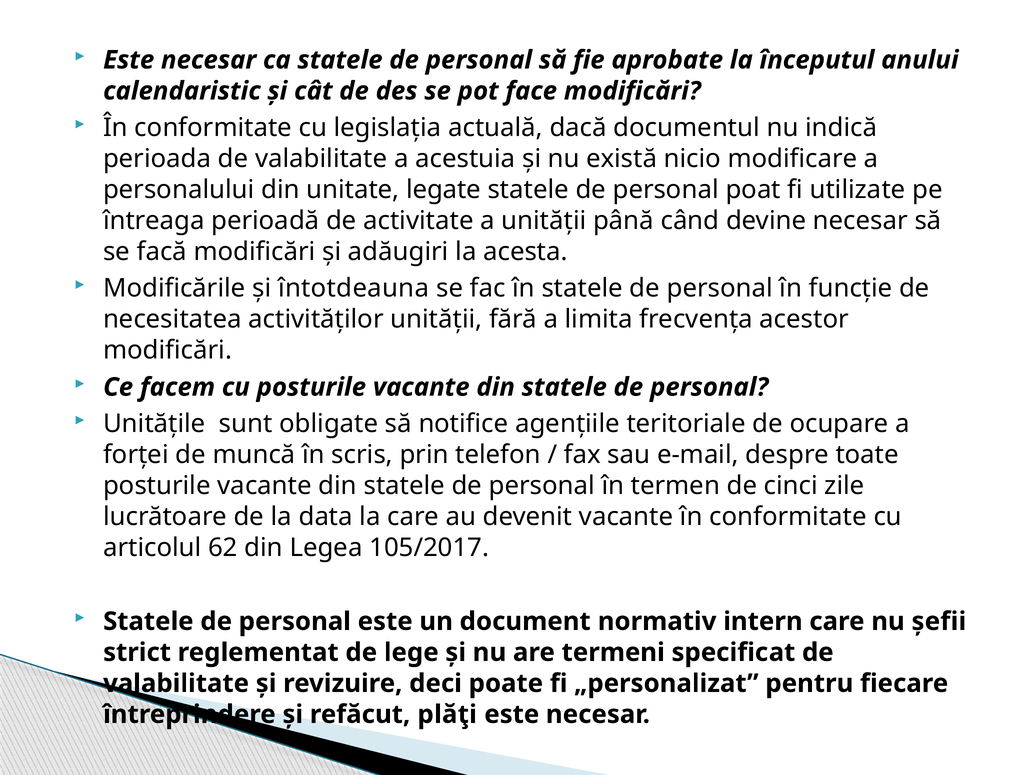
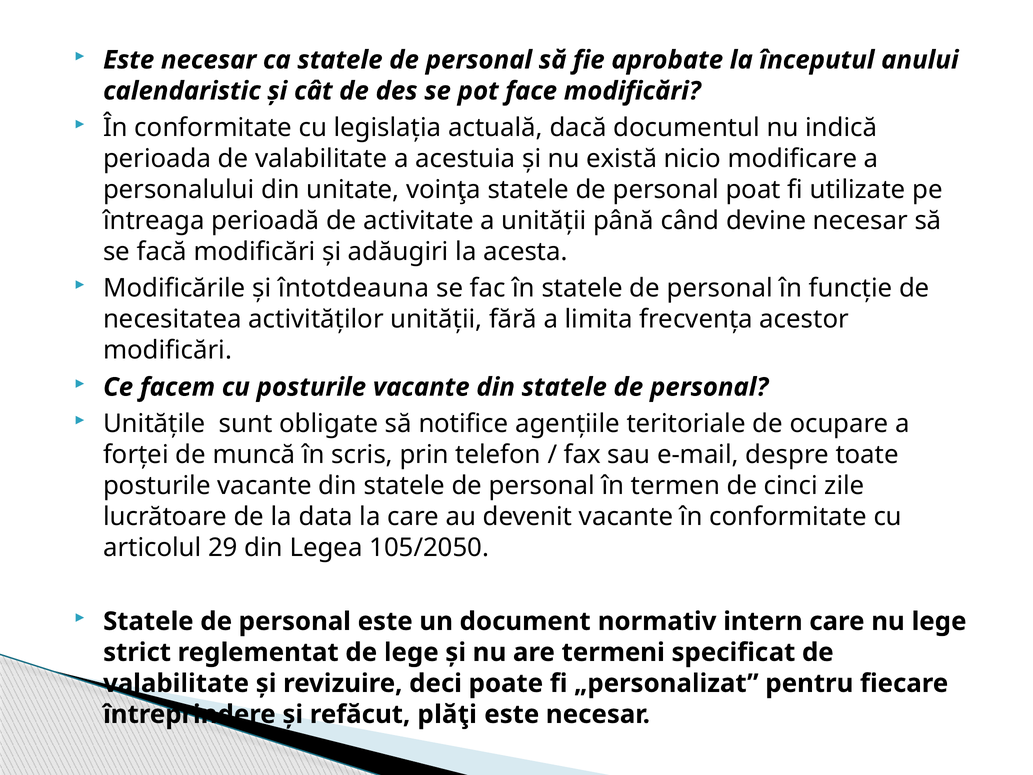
legate: legate -> voinţa (444, 190)
62: 62 -> 29 (223, 548)
105/2017: 105/2017 -> 105/2050 (429, 548)
nu șefii: șefii -> lege (939, 621)
